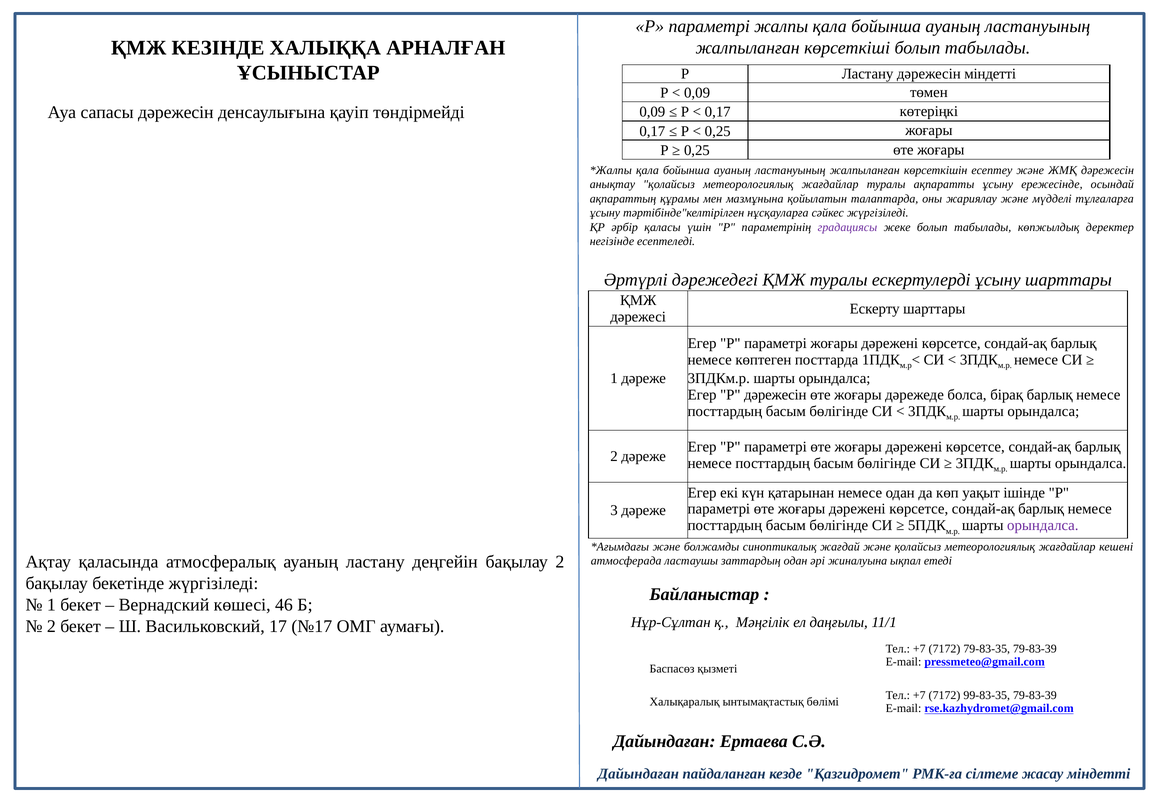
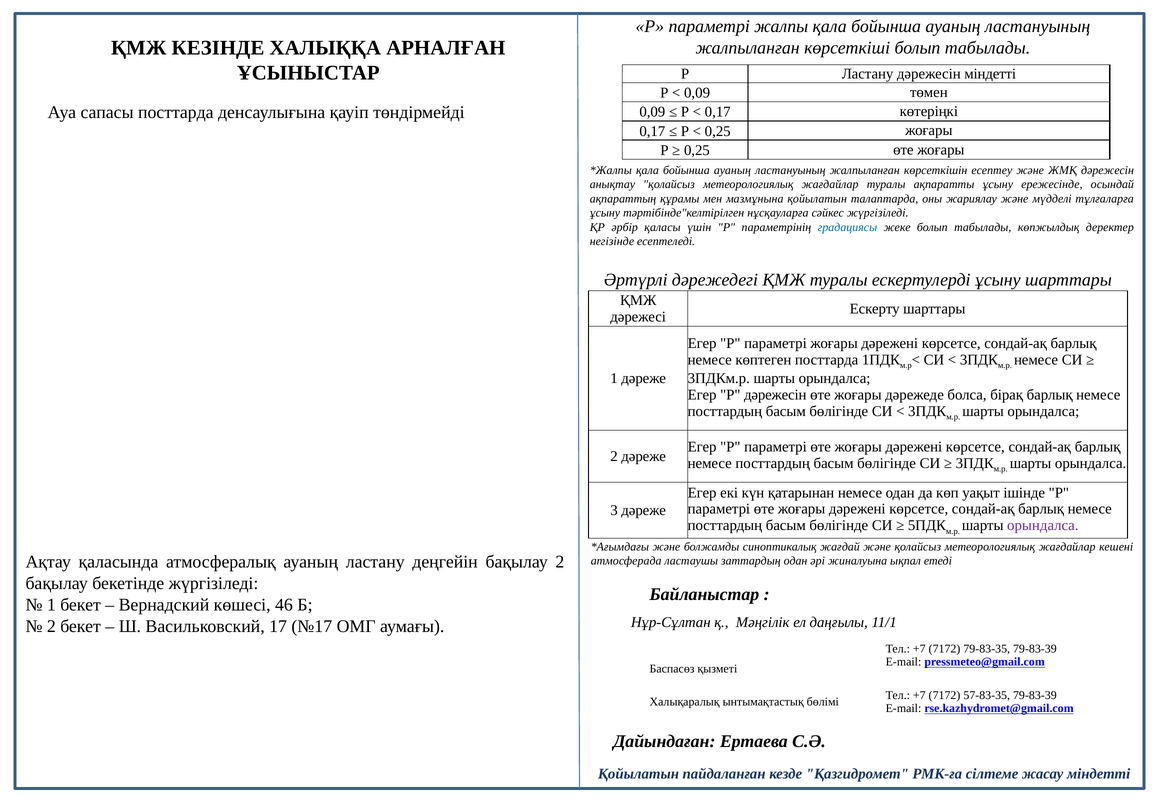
сапасы дәрежесін: дәрежесін -> посттарда (176, 112)
градациясы colour: purple -> blue (847, 227)
99-83-35: 99-83-35 -> 57-83-35 (987, 696)
Дайындаған: Дайындаған -> Қойылатын (638, 774)
